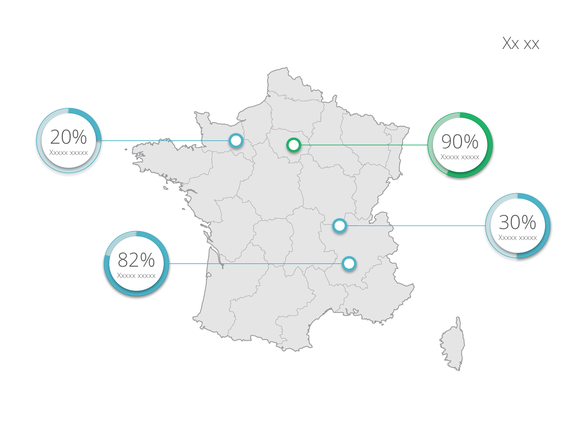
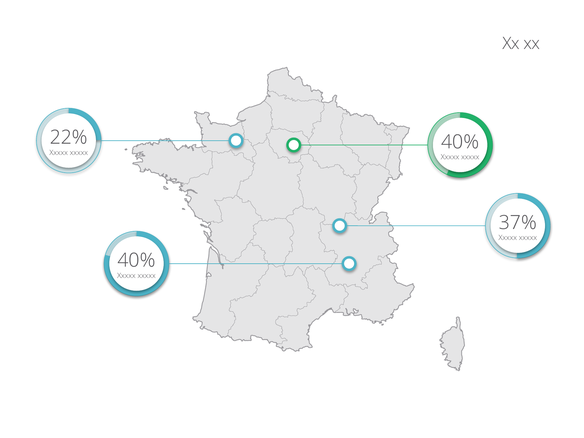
20%: 20% -> 22% (69, 138)
xxxxx 90%: 90% -> 40% (460, 142)
30%: 30% -> 37% (518, 223)
82%: 82% -> 40% (136, 261)
